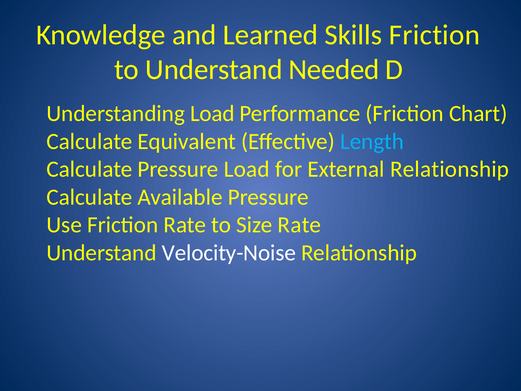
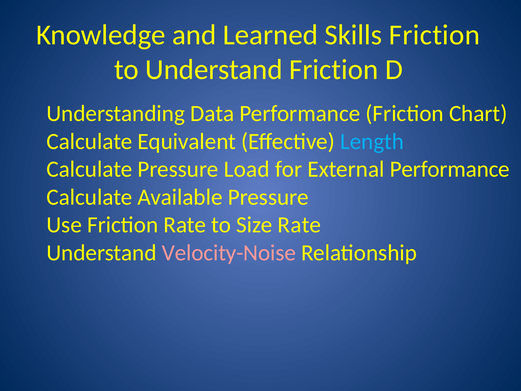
Understand Needed: Needed -> Friction (334, 70)
Understanding Load: Load -> Data (212, 114)
External Relationship: Relationship -> Performance (450, 169)
Velocity-Noise colour: white -> pink (229, 253)
